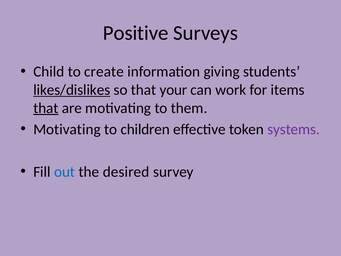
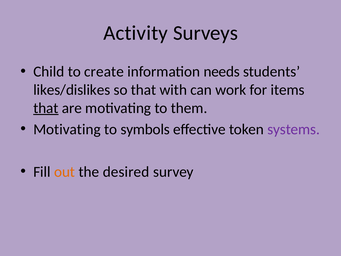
Positive: Positive -> Activity (136, 33)
giving: giving -> needs (222, 72)
likes/dislikes underline: present -> none (72, 90)
your: your -> with (173, 90)
children: children -> symbols (145, 129)
out colour: blue -> orange (65, 172)
